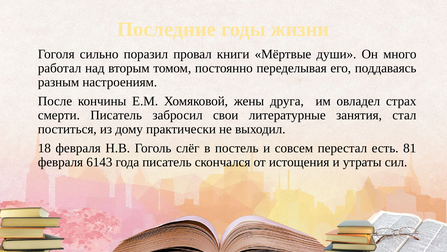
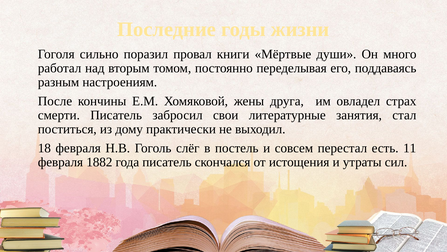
81: 81 -> 11 (410, 148)
6143: 6143 -> 1882 (99, 162)
